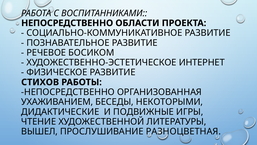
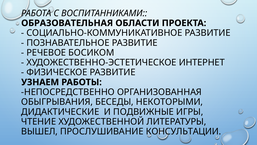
НЕПОСРЕДСТВЕННО: НЕПОСРЕДСТВЕННО -> ОБРАЗОВАТЕЛЬНАЯ (67, 23)
СТИХОВ: СТИХОВ -> УЗНАЕМ (40, 82)
УХАЖИВАНИЕМ: УХАЖИВАНИЕМ -> ОБЫГРЫВАНИЯ (57, 102)
РАЗНОЦВЕТНАЯ: РАЗНОЦВЕТНАЯ -> КОНСУЛЬТАЦИИ (184, 131)
